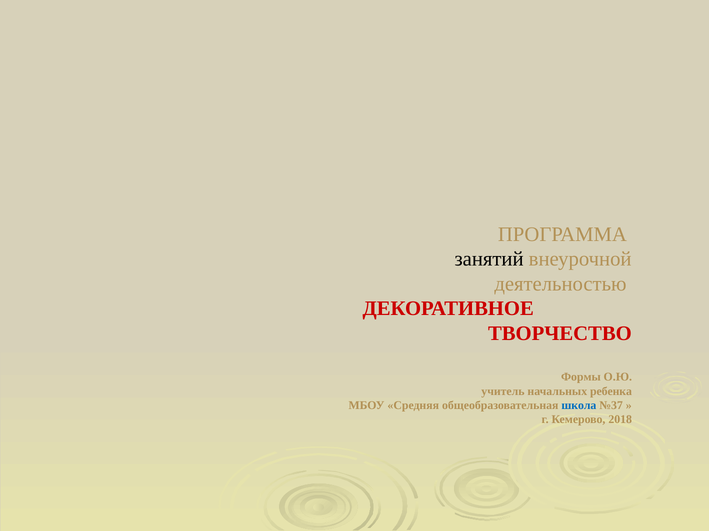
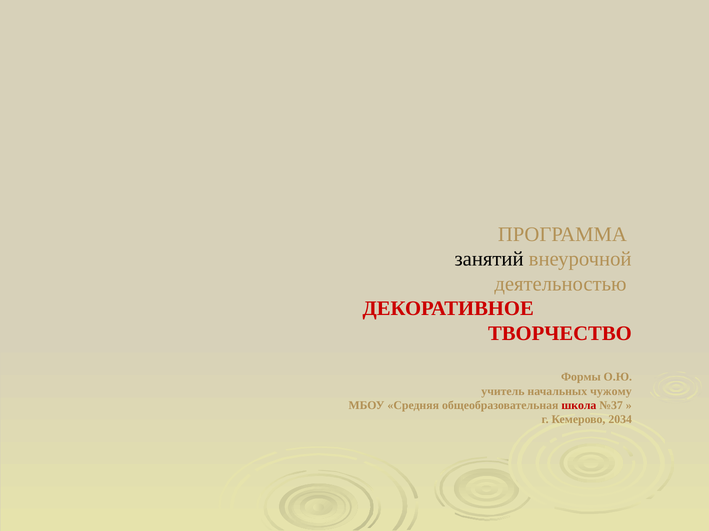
ребенка: ребенка -> чужому (611, 392)
школа colour: blue -> red (579, 406)
2018: 2018 -> 2034 (620, 420)
